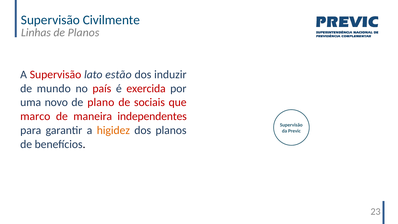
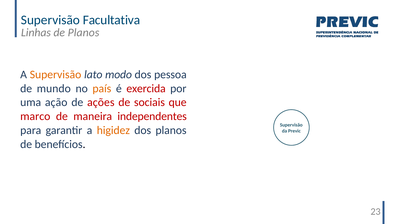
Civilmente: Civilmente -> Facultativa (111, 20)
Supervisão colour: red -> orange (56, 74)
estão: estão -> modo (119, 74)
induzir: induzir -> pessoa (170, 74)
país colour: red -> orange (102, 88)
novo: novo -> ação (56, 102)
plano: plano -> ações (101, 102)
